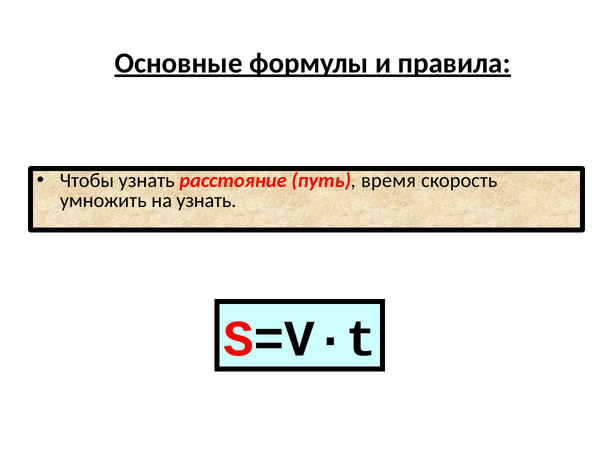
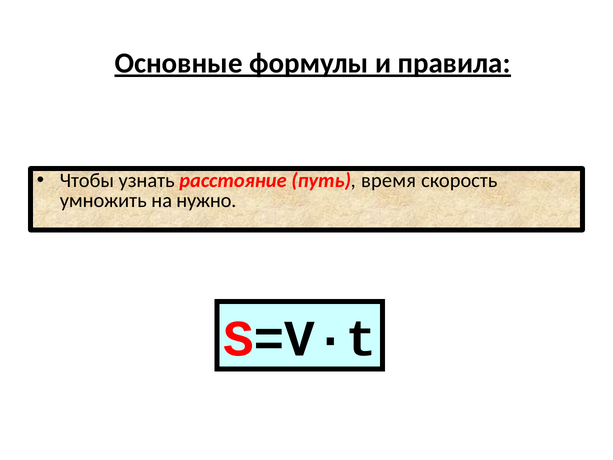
на узнать: узнать -> нужно (206, 200)
